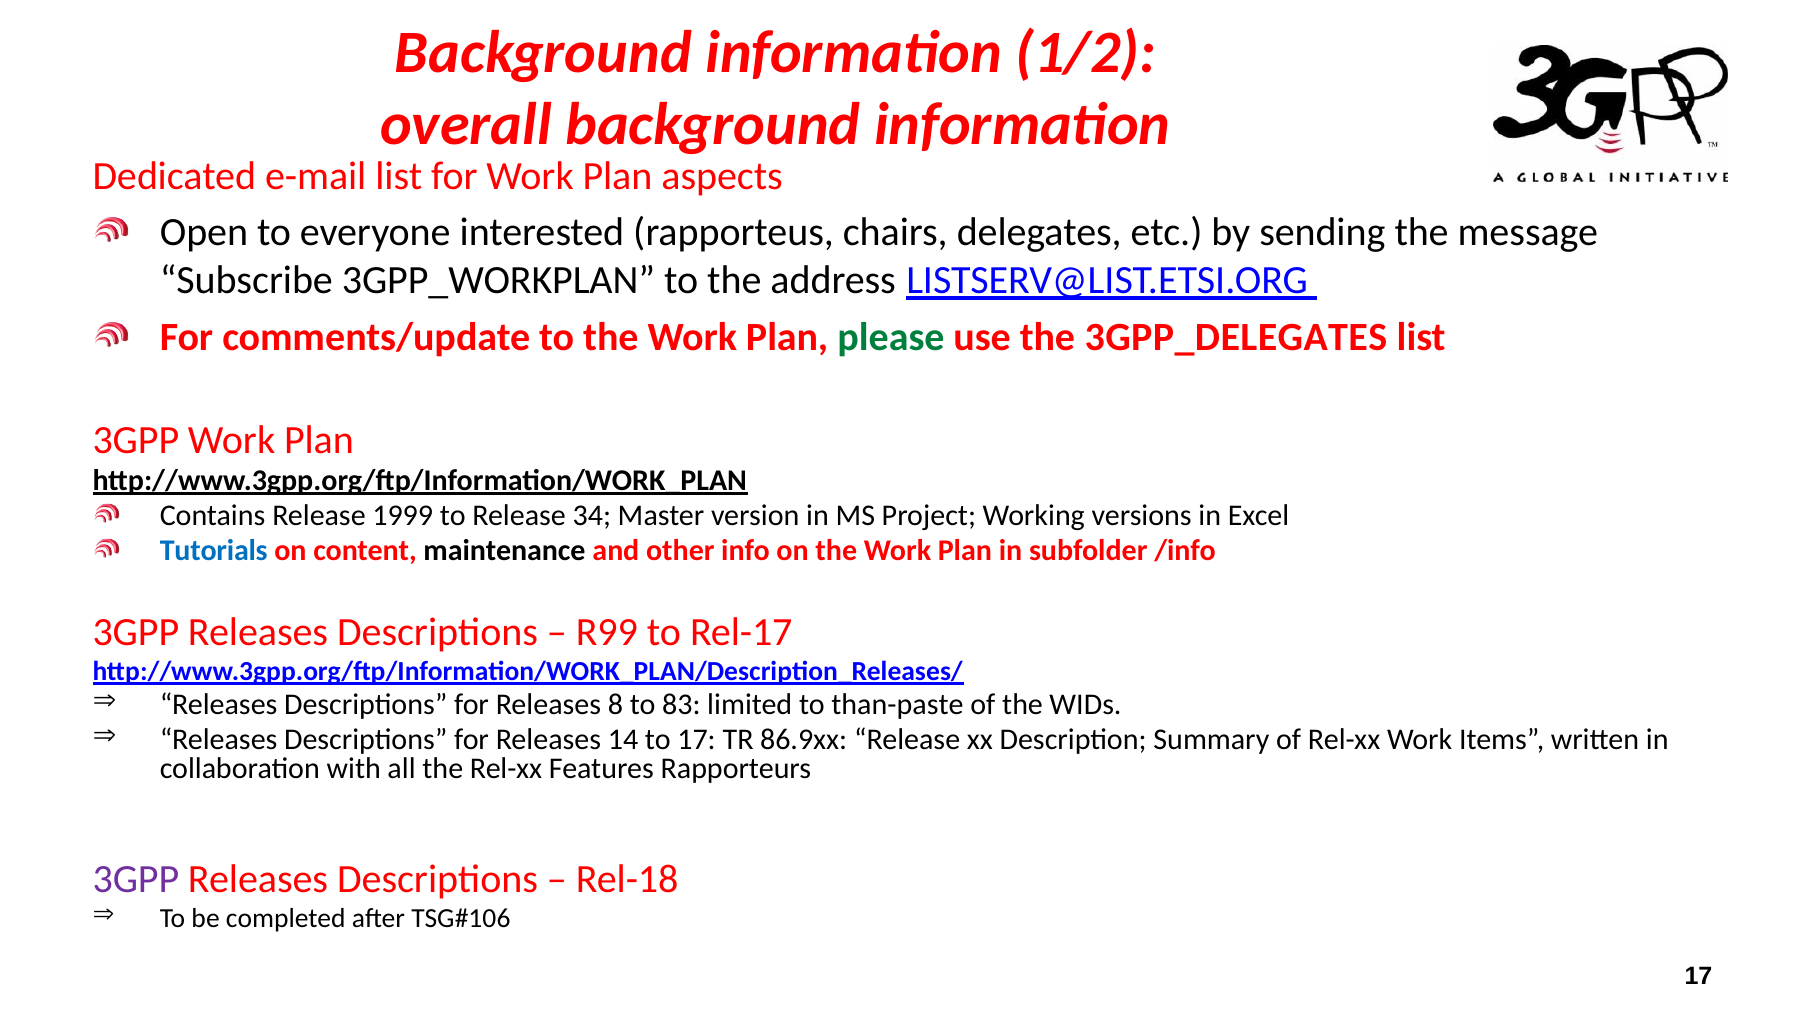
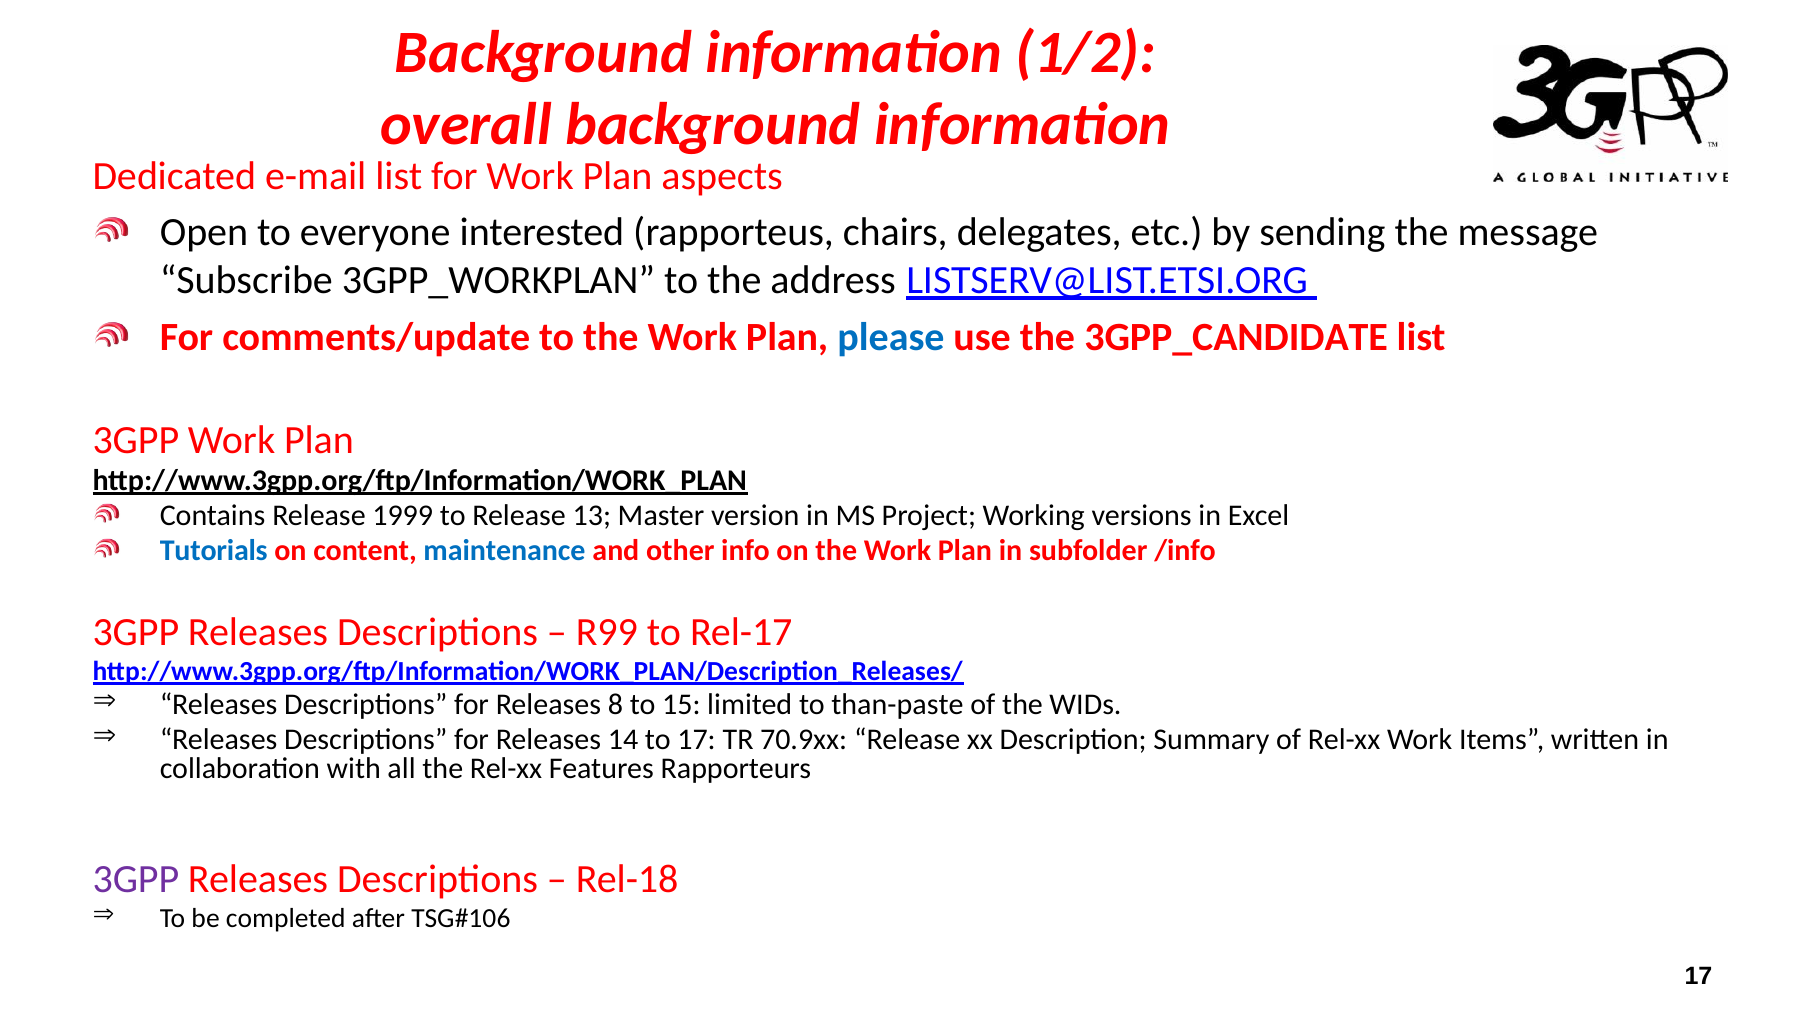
please colour: green -> blue (891, 337)
3GPP_DELEGATES: 3GPP_DELEGATES -> 3GPP_CANDIDATE (1236, 337)
34: 34 -> 13 (592, 516)
maintenance colour: black -> blue (505, 551)
83: 83 -> 15 (681, 705)
86.9xx: 86.9xx -> 70.9xx (804, 740)
